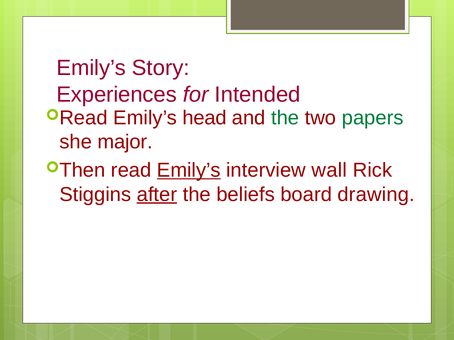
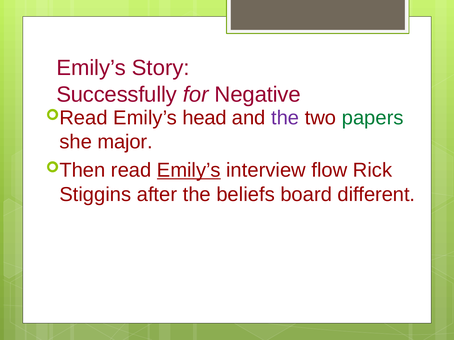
Experiences: Experiences -> Successfully (117, 95)
Intended: Intended -> Negative (258, 95)
the colour: green -> purple (285, 118)
wall: wall -> flow (329, 170)
after underline: present -> none (157, 195)
drawing: drawing -> different (376, 195)
